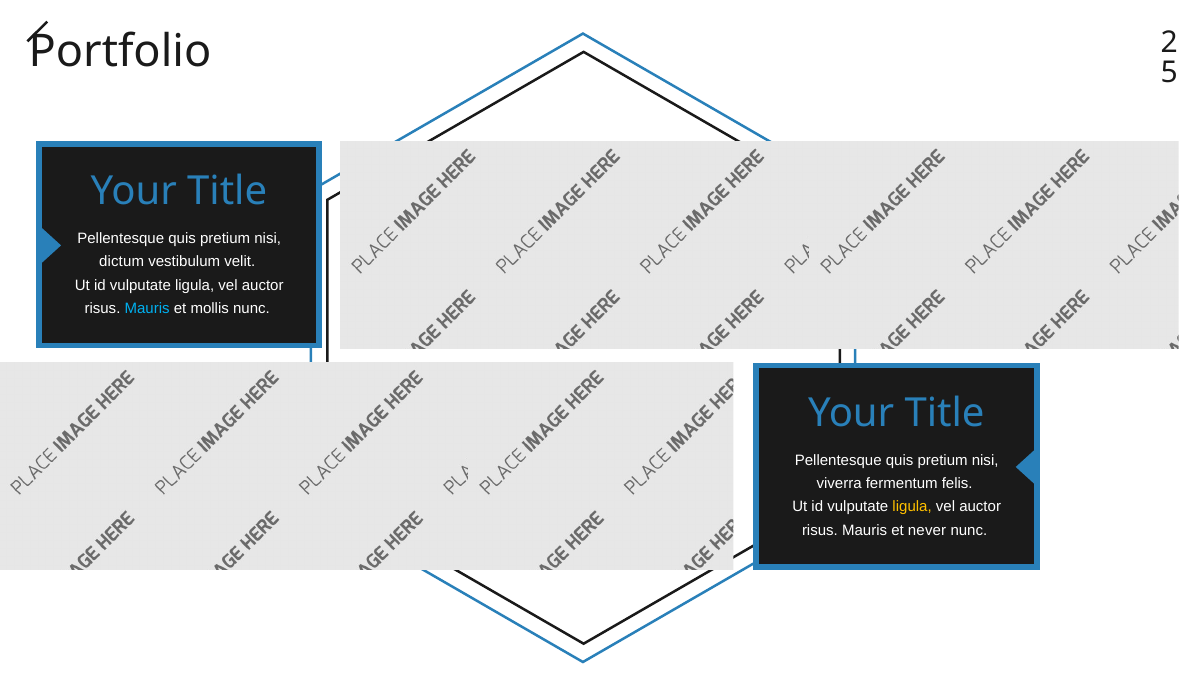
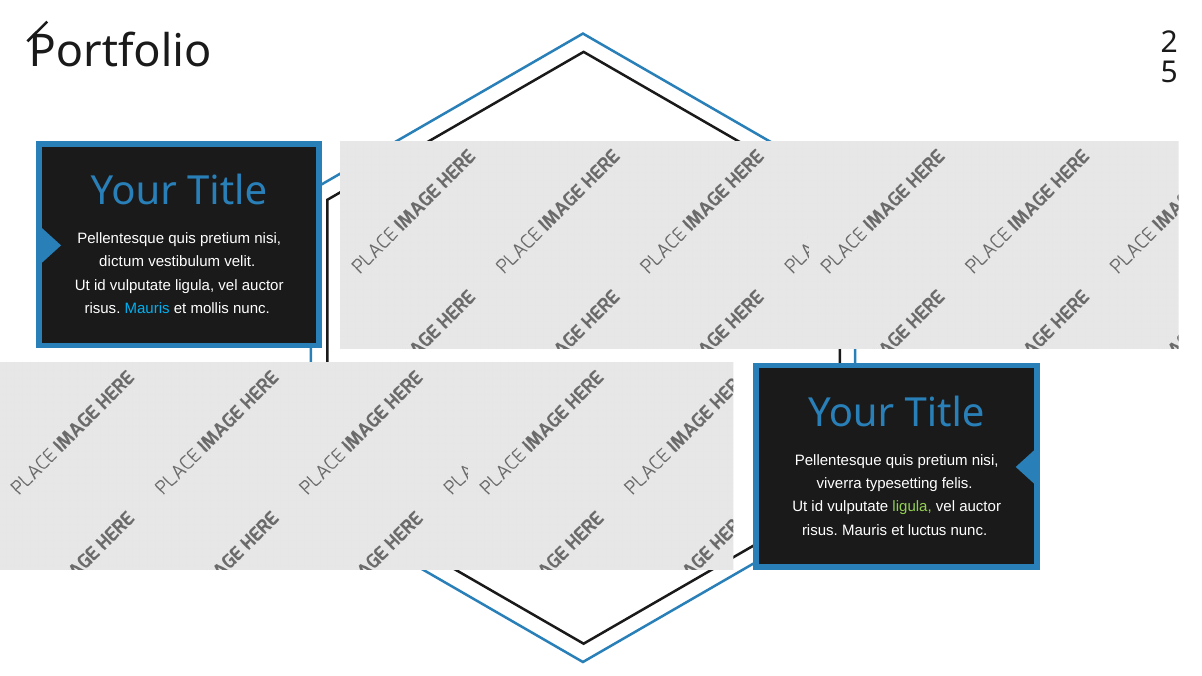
fermentum: fermentum -> typesetting (902, 484)
ligula colour: yellow -> light green (912, 507)
never: never -> luctus (927, 530)
